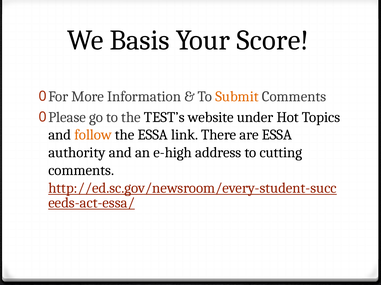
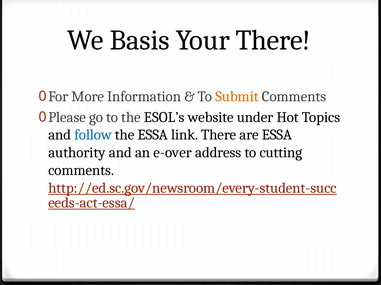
Your Score: Score -> There (273, 40)
TEST’s: TEST’s -> ESOL’s (164, 117)
follow colour: orange -> blue (93, 135)
e-high: e-high -> e-over (173, 153)
